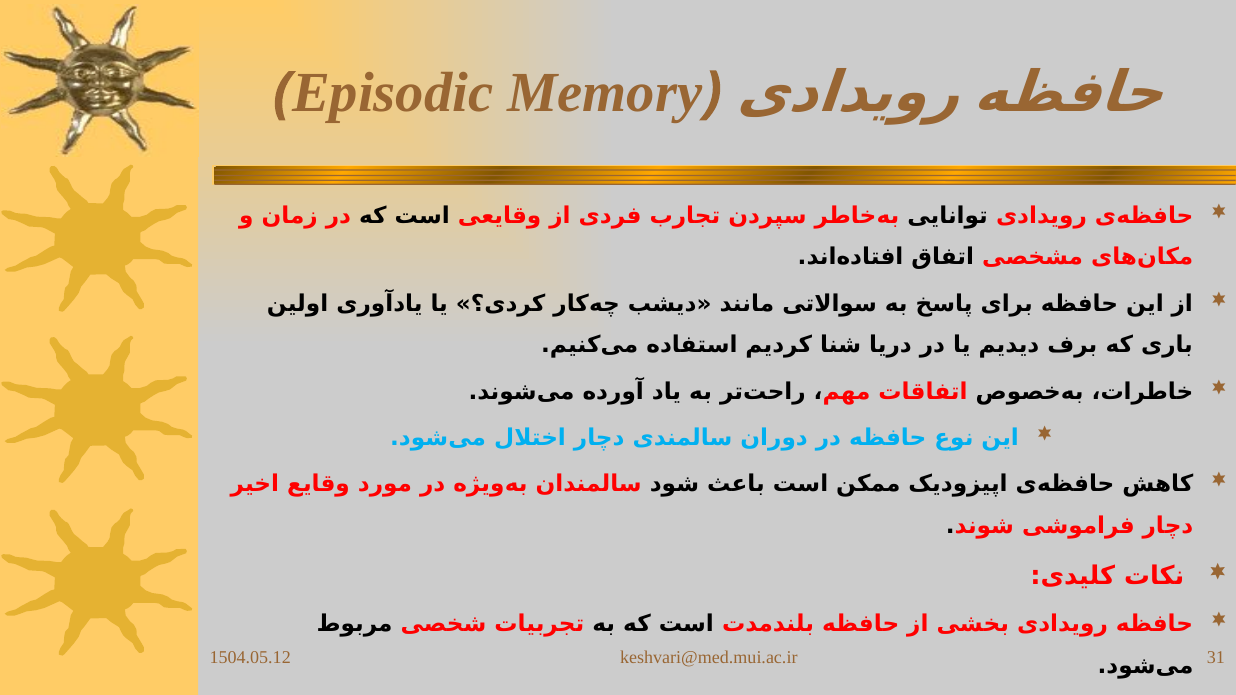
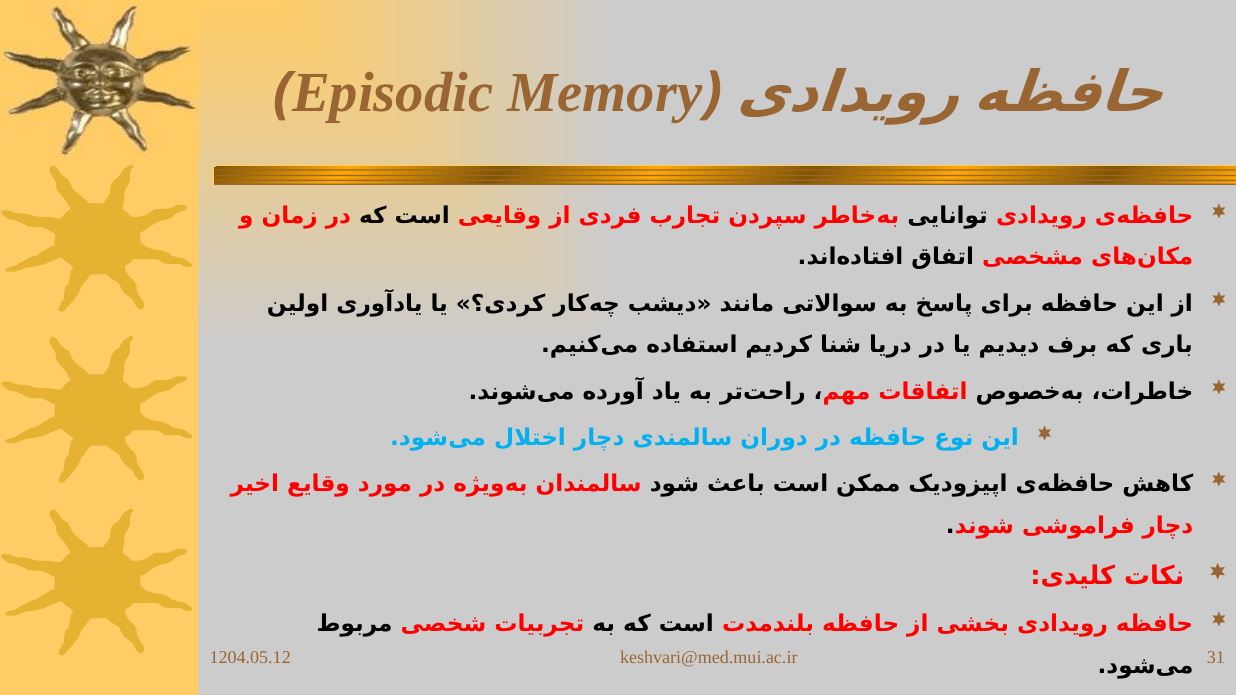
1504.05.12: 1504.05.12 -> 1204.05.12 (250, 658)
